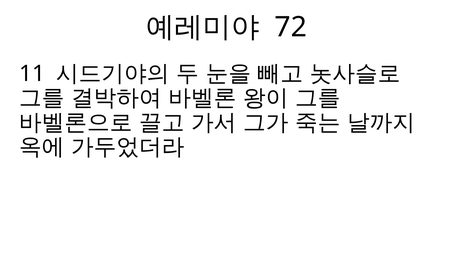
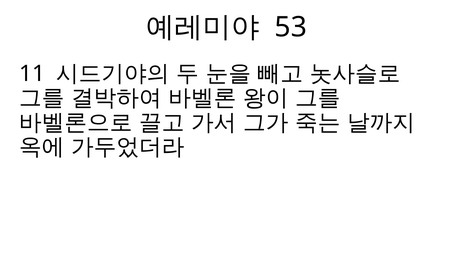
72: 72 -> 53 (291, 27)
